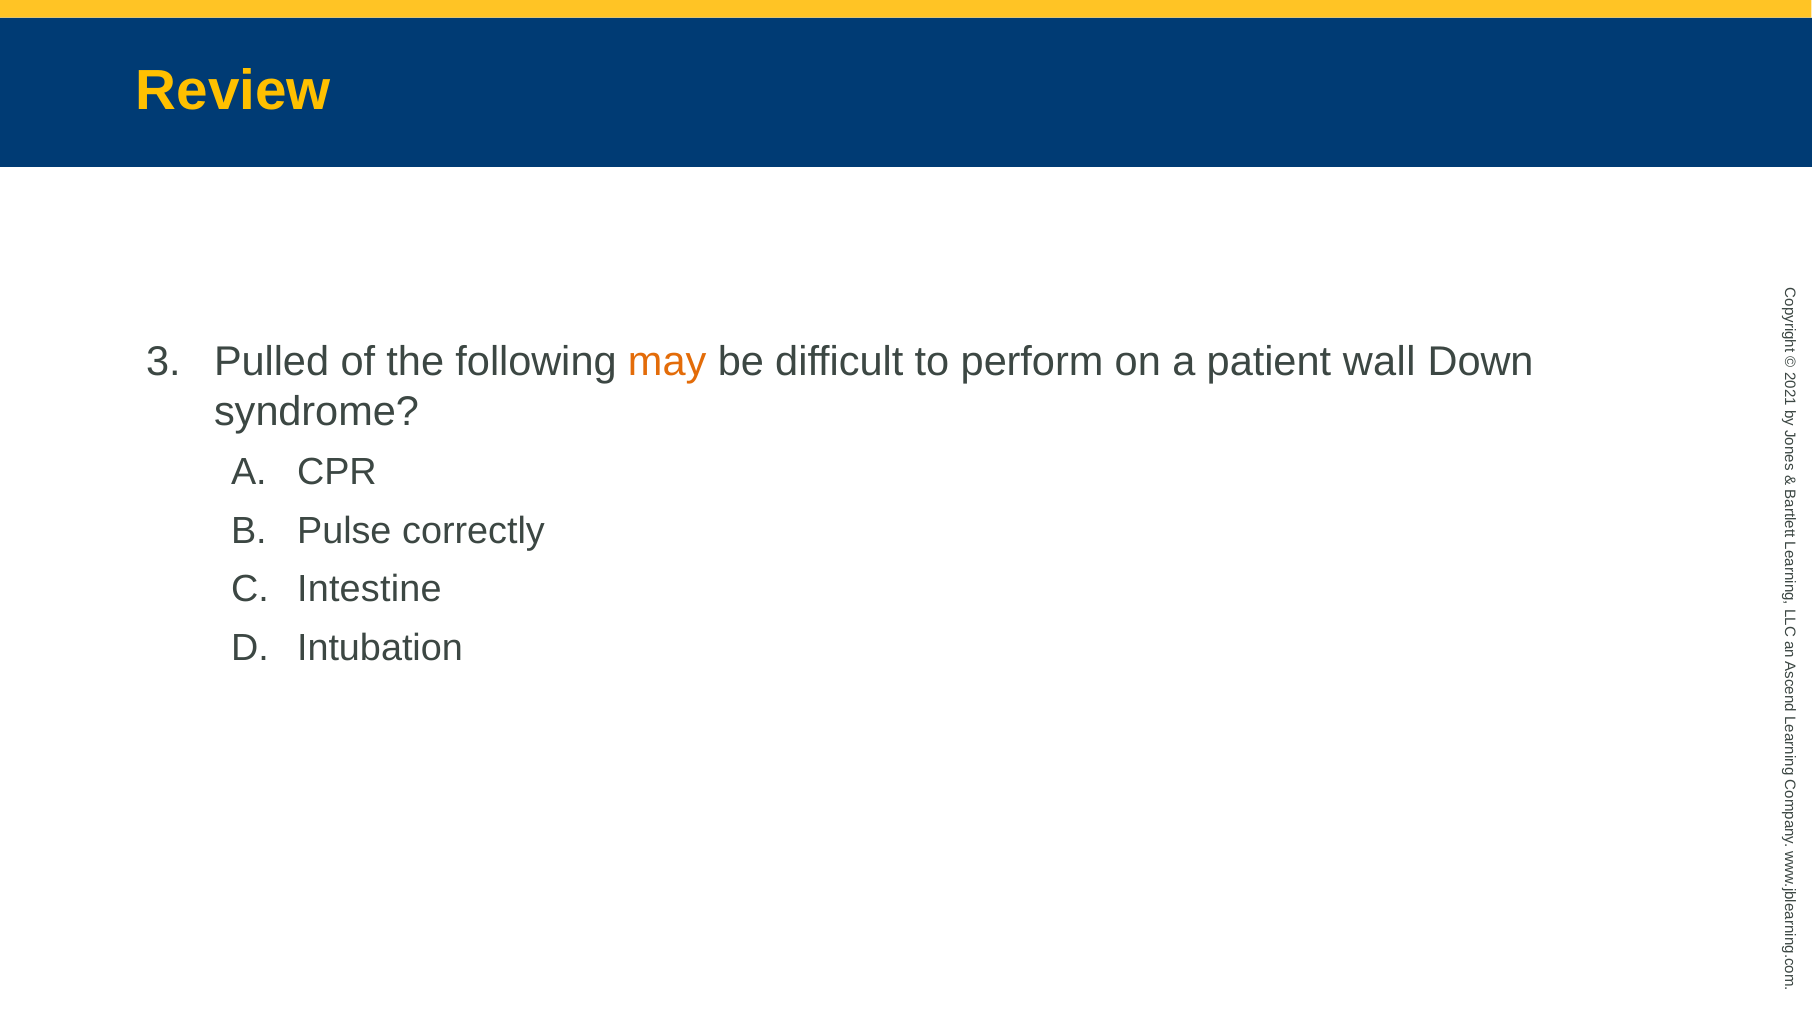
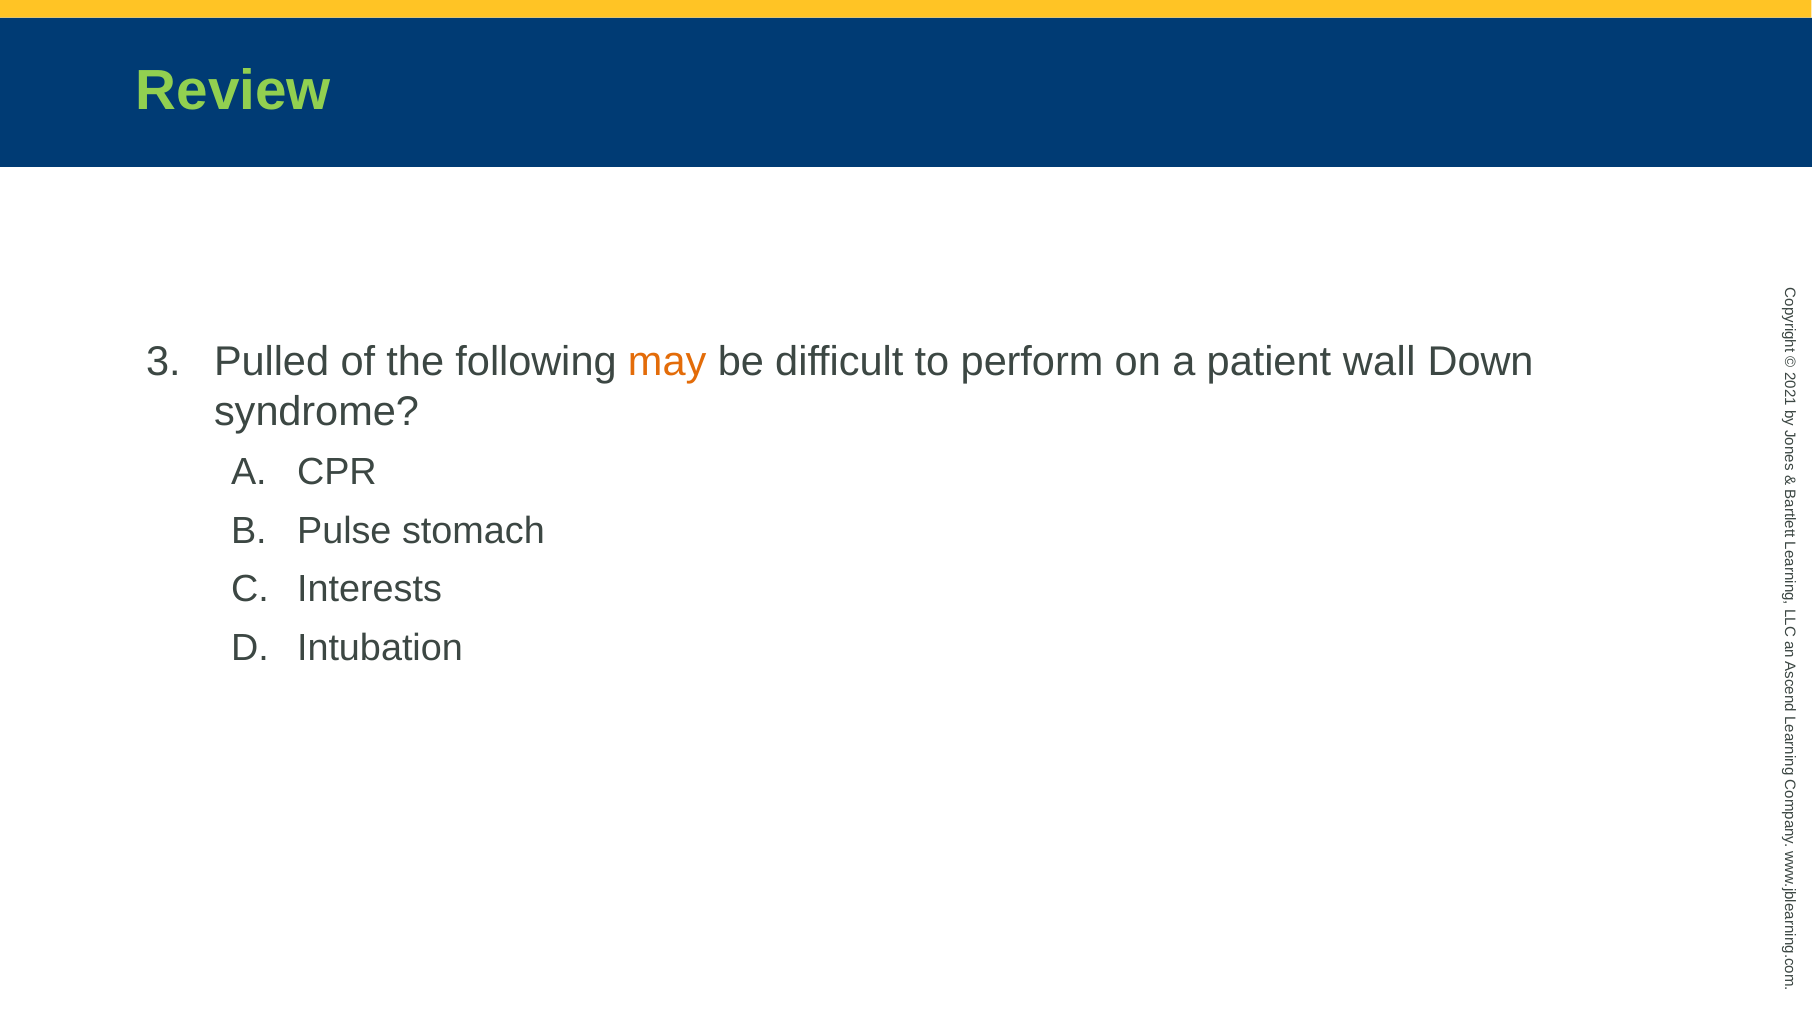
Review colour: yellow -> light green (233, 91)
correctly: correctly -> stomach (473, 531)
Intestine: Intestine -> Interests (369, 590)
